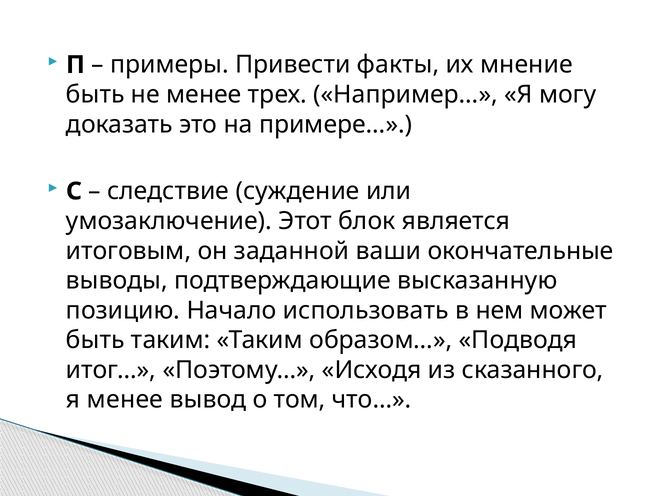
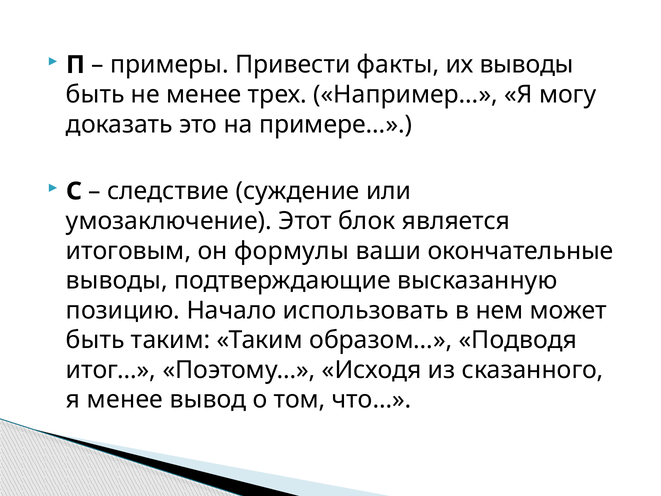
их мнение: мнение -> выводы (527, 65)
заданной: заданной -> формулы (292, 251)
